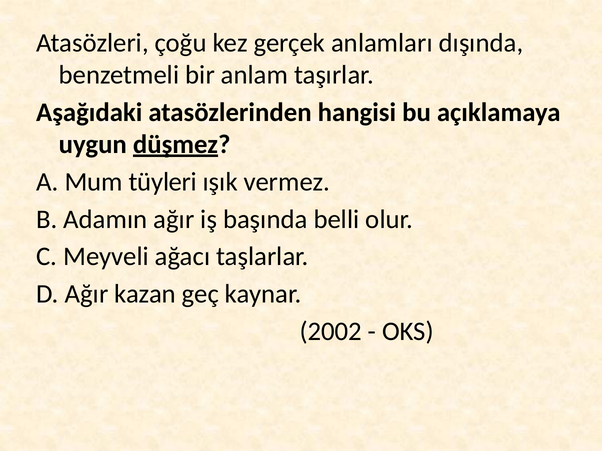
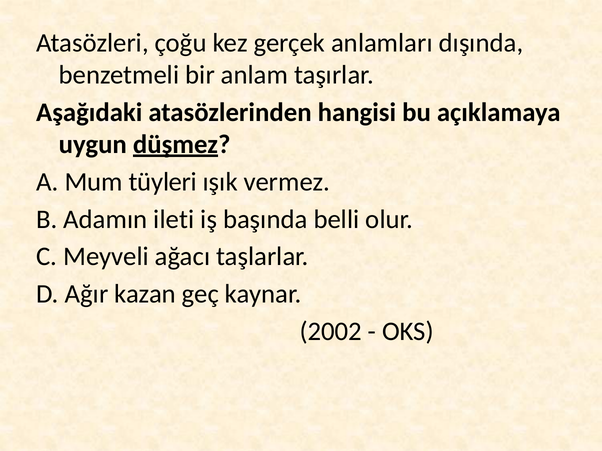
Adamın ağır: ağır -> ileti (174, 219)
